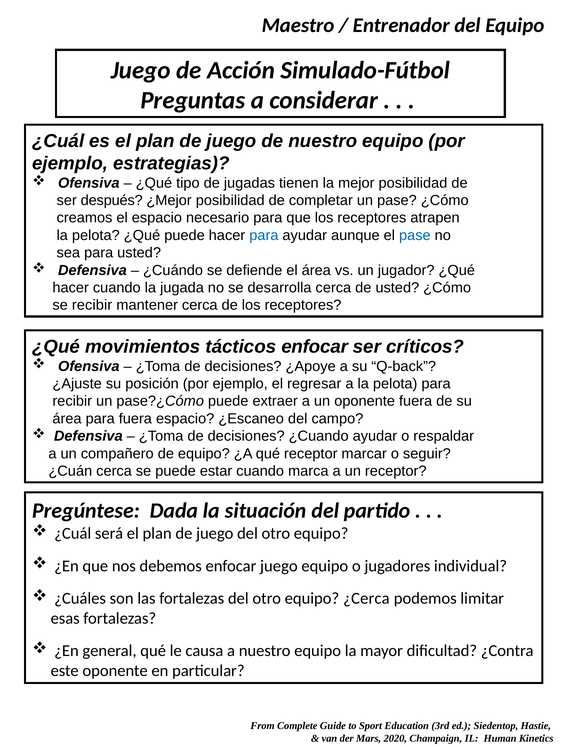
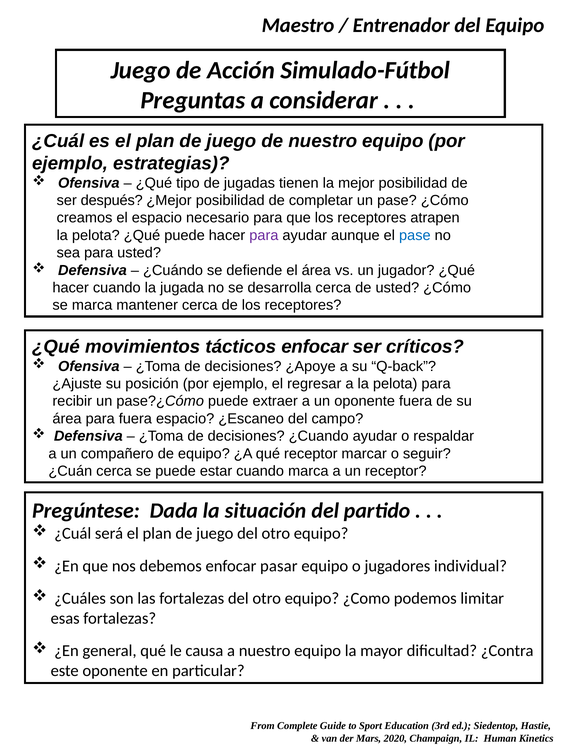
para colour: blue -> purple (264, 235)
se recibir: recibir -> marca (92, 305)
enfocar juego: juego -> pasar (279, 566)
¿Cerca: ¿Cerca -> ¿Como (367, 598)
